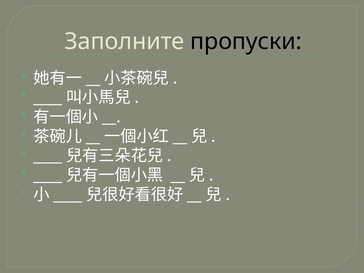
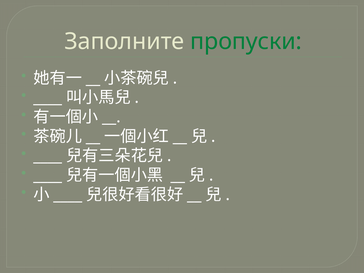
пропуски colour: black -> green (246, 41)
